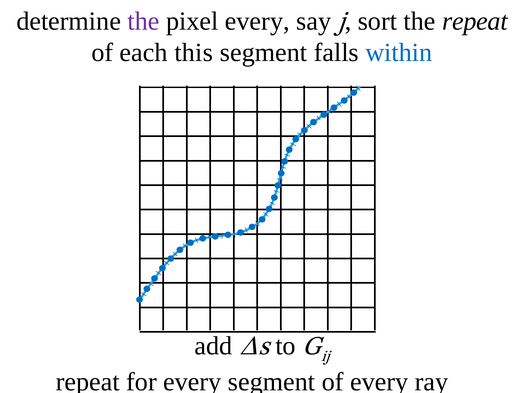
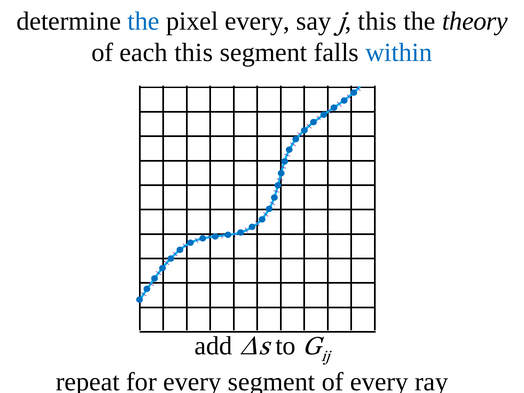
the colour: purple -> blue (143, 21)
sort: sort -> this (377, 21)
the repeat: repeat -> theory (475, 21)
